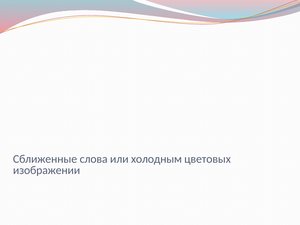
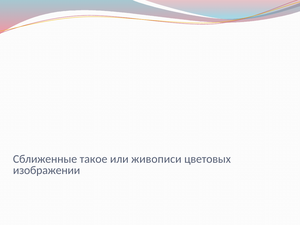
слова: слова -> такое (94, 159)
холодным: холодным -> живописи (156, 159)
